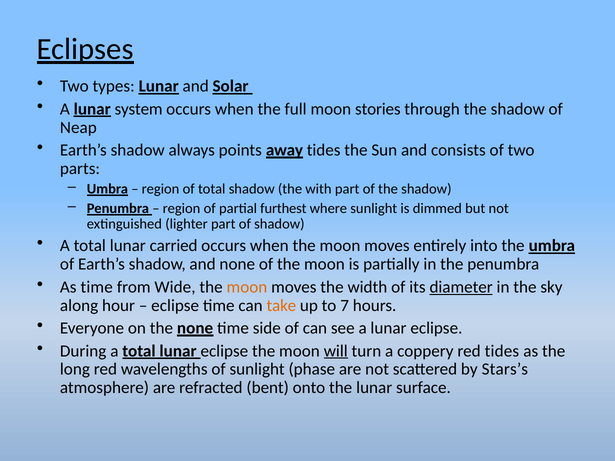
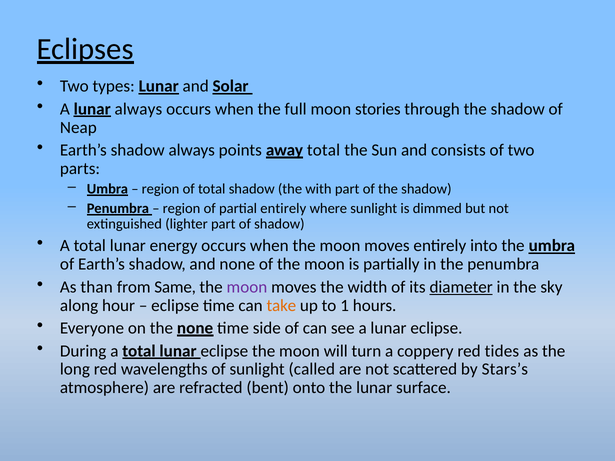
lunar system: system -> always (138, 109)
away tides: tides -> total (324, 150)
partial furthest: furthest -> entirely (283, 208)
carried: carried -> energy (174, 246)
As time: time -> than (97, 287)
Wide: Wide -> Same (175, 287)
moon colour: orange -> purple (247, 287)
7: 7 -> 1 (345, 306)
will underline: present -> none (336, 351)
phase: phase -> called (312, 370)
